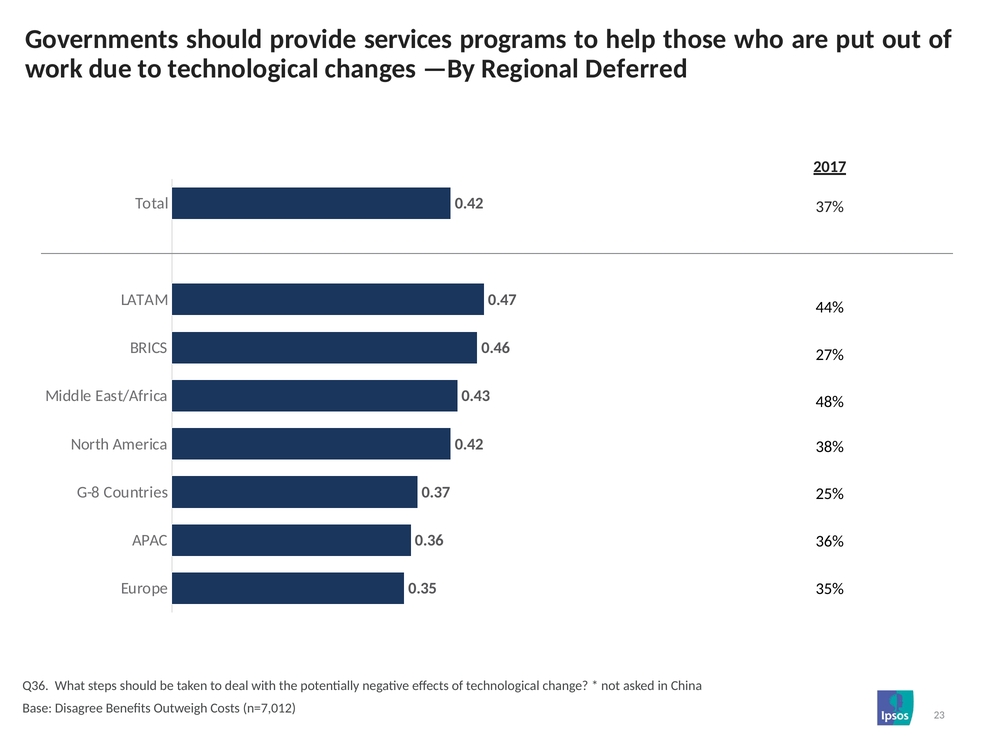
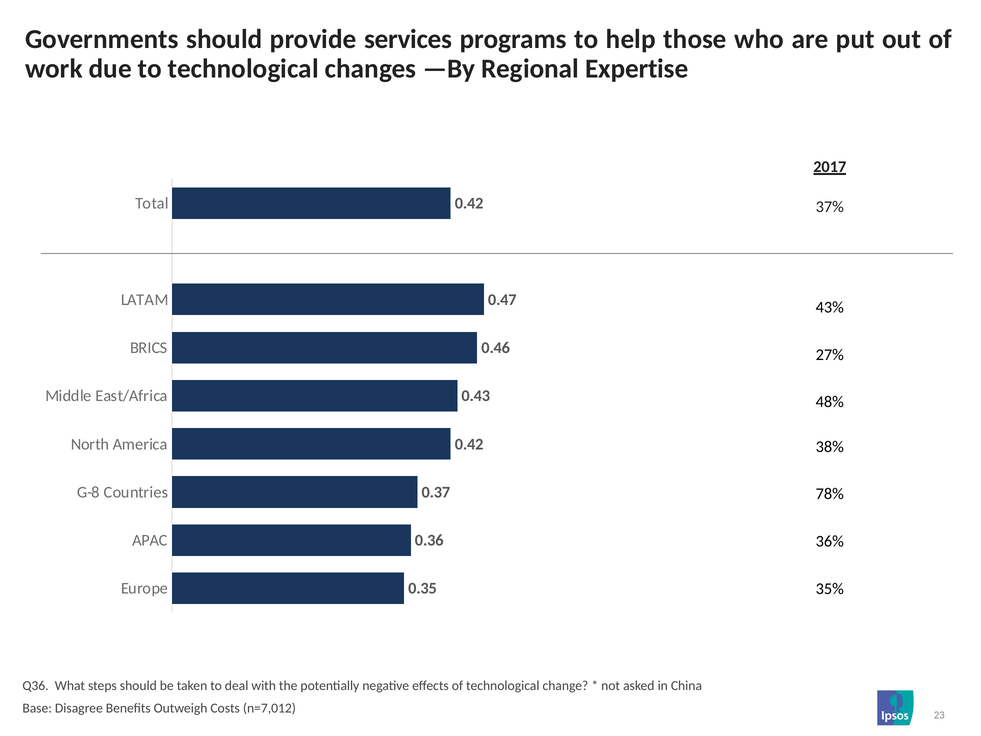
Deferred: Deferred -> Expertise (637, 69)
44%: 44% -> 43% (830, 307)
25%: 25% -> 78% (830, 494)
